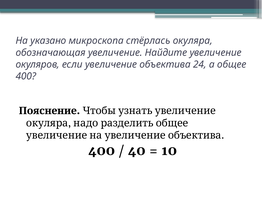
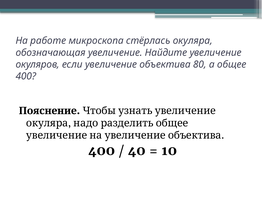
указано: указано -> работе (48, 41)
24: 24 -> 80 (200, 64)
